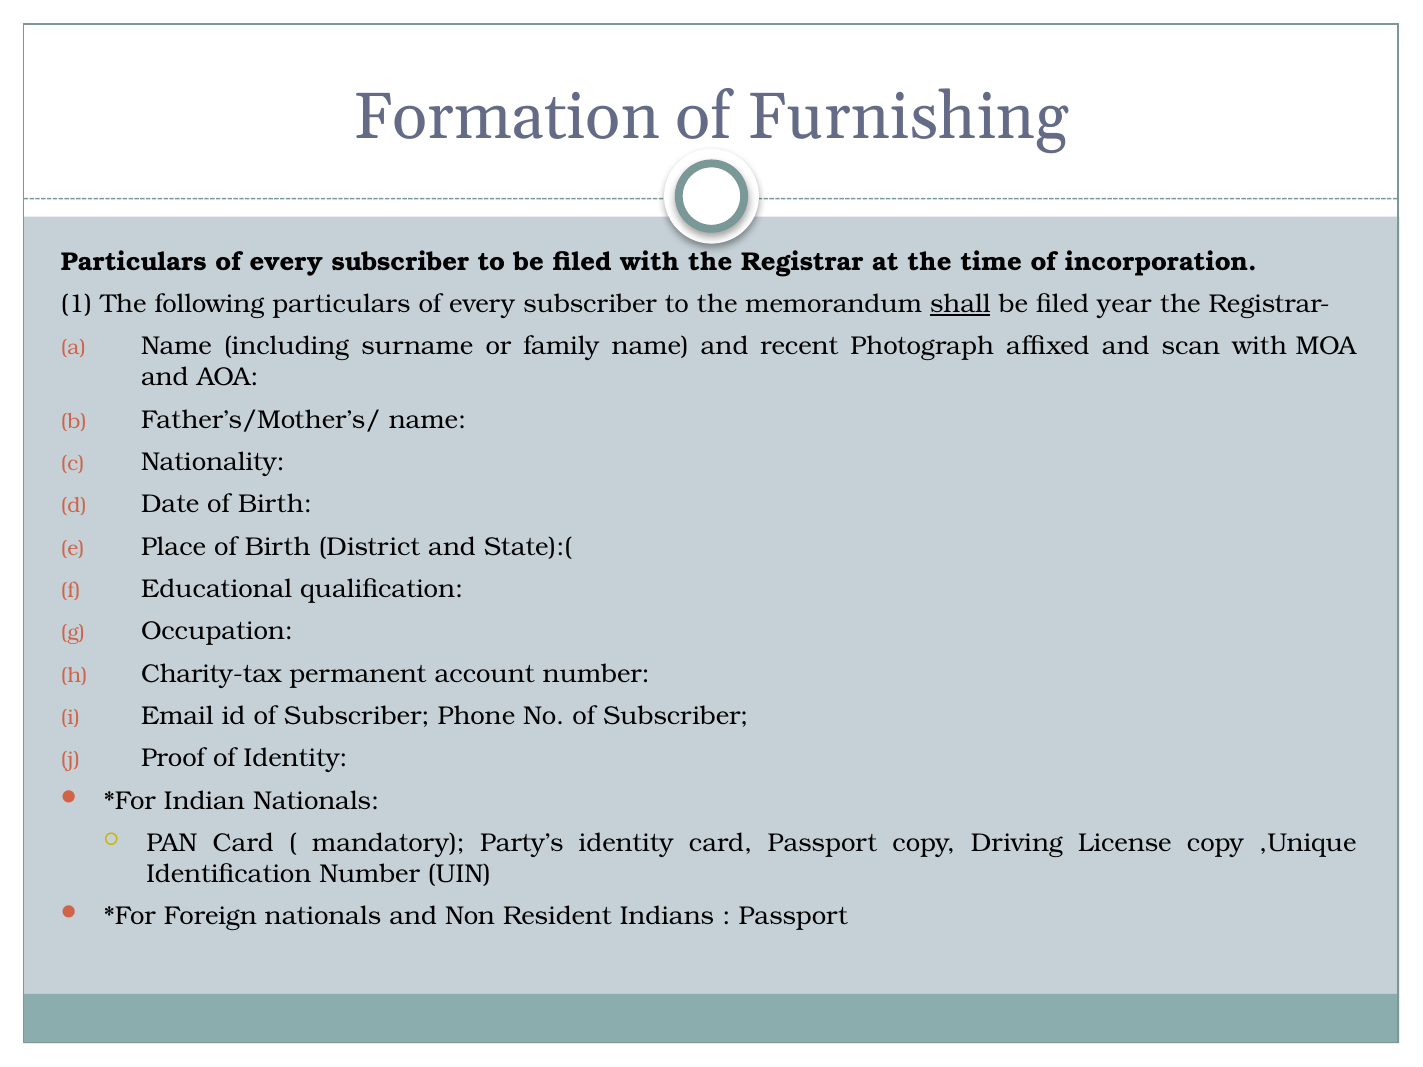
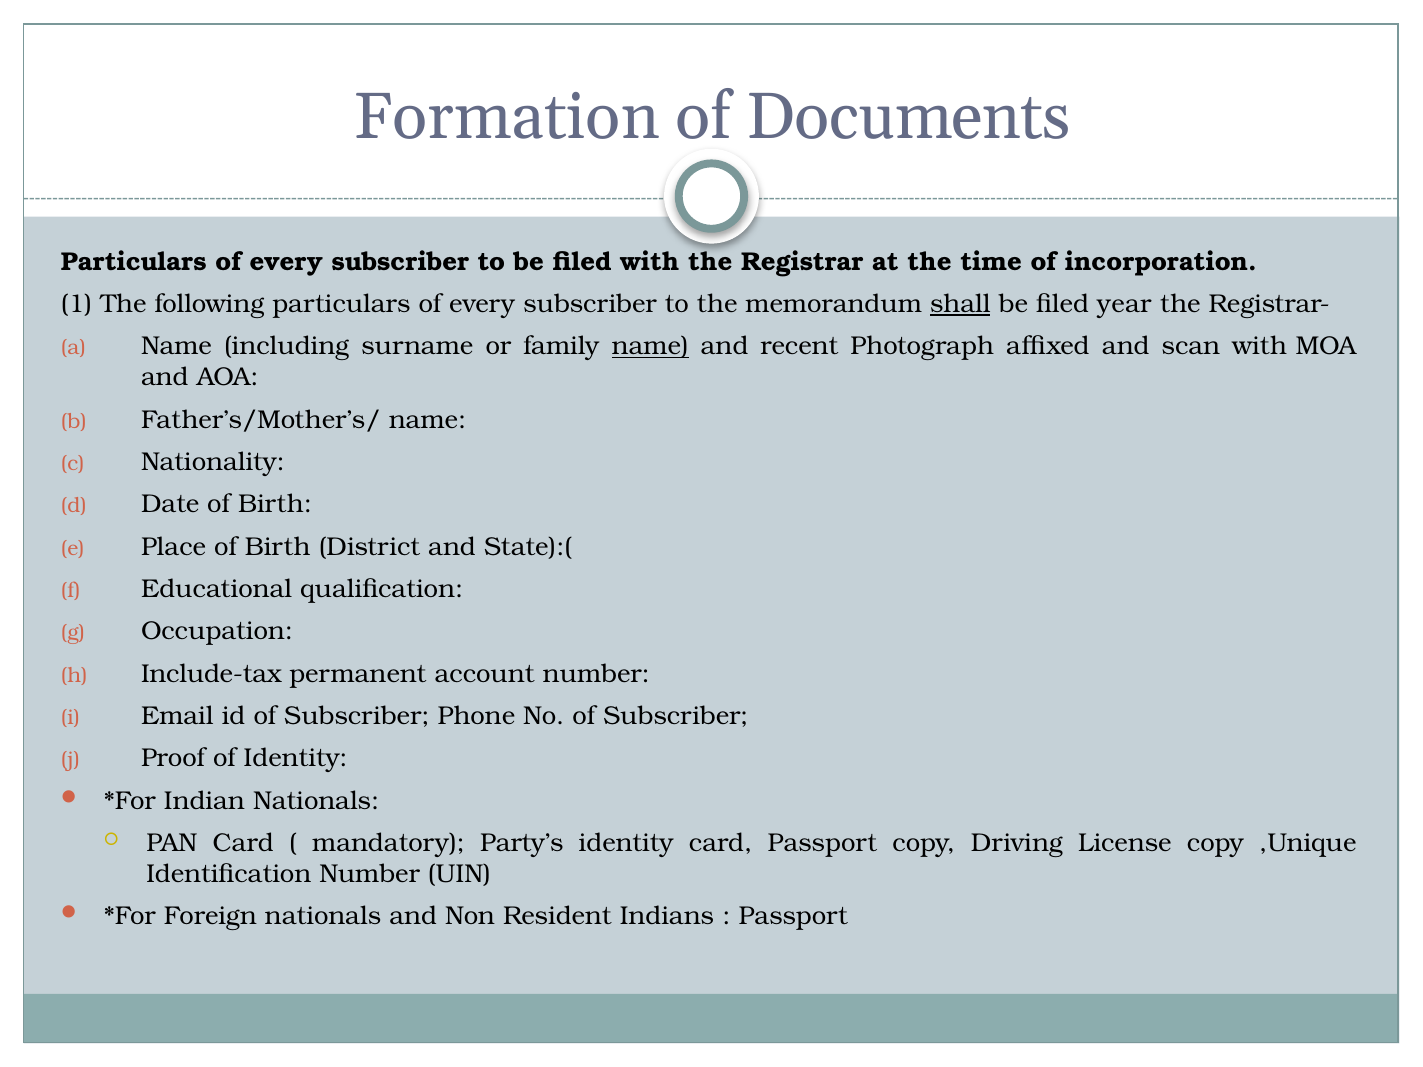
Furnishing: Furnishing -> Documents (908, 117)
name underline: none -> present (650, 347)
Charity-tax: Charity-tax -> Include-tax (211, 674)
